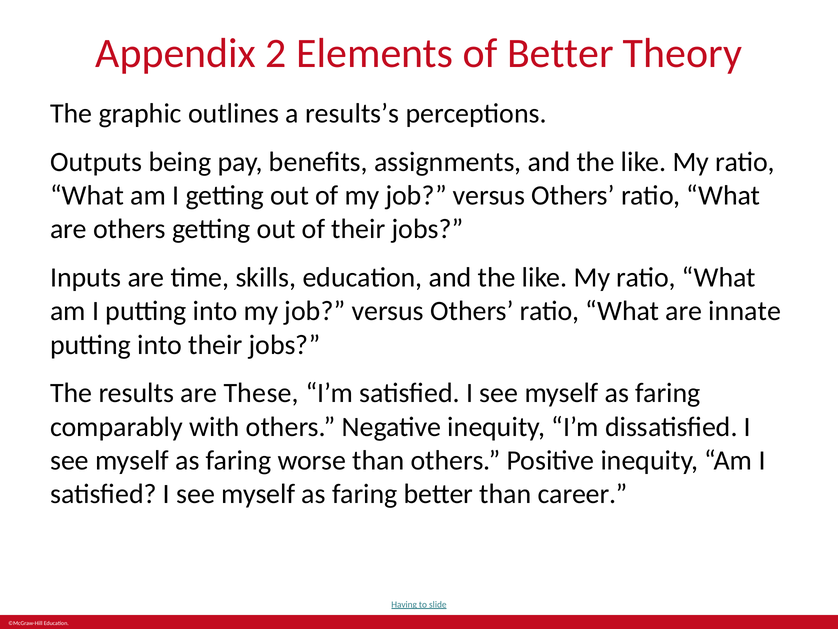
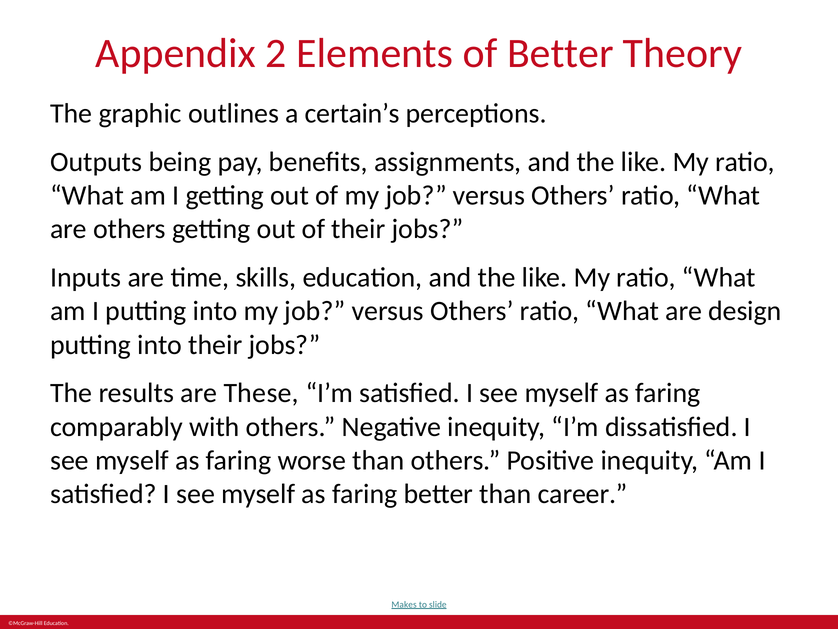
results’s: results’s -> certain’s (352, 114)
innate: innate -> design (745, 311)
Having: Having -> Makes (404, 604)
